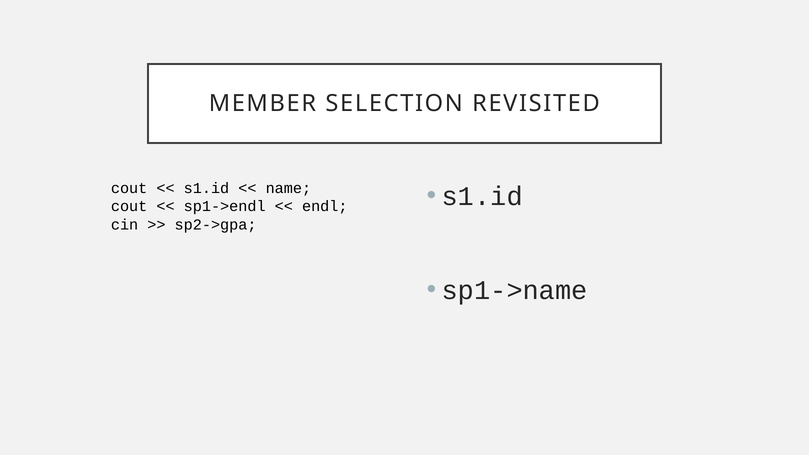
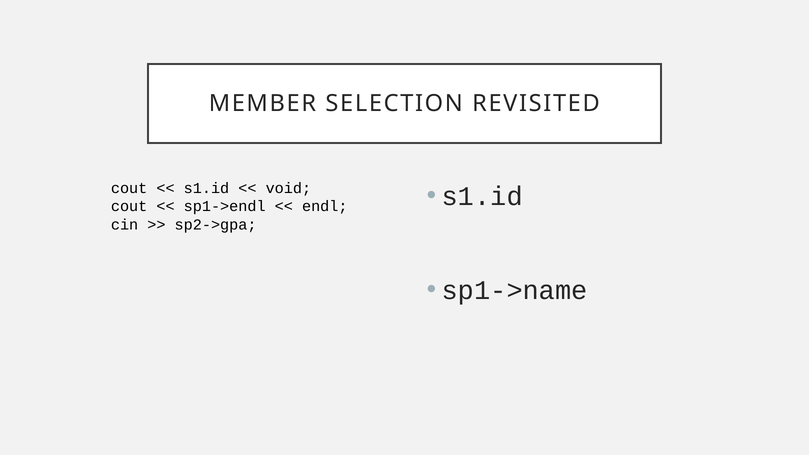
name: name -> void (288, 188)
